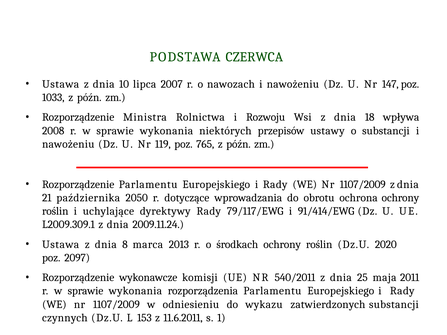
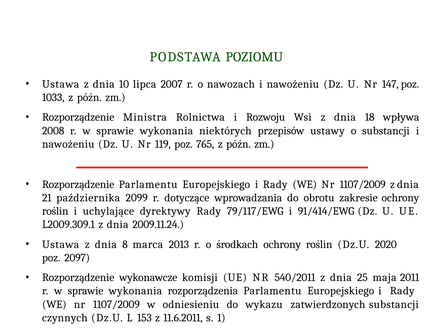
CZERWCA: CZERWCA -> POZIOMU (254, 57)
2050: 2050 -> 2099 (137, 198)
ochrona: ochrona -> zakresie (359, 198)
